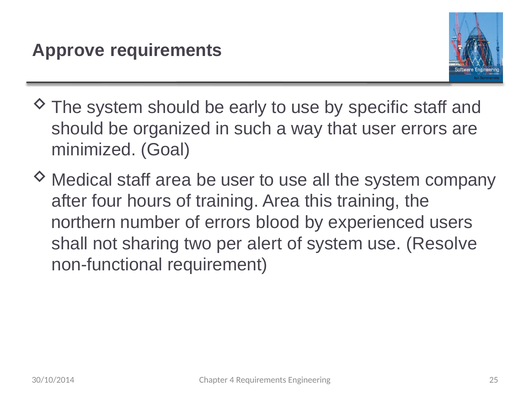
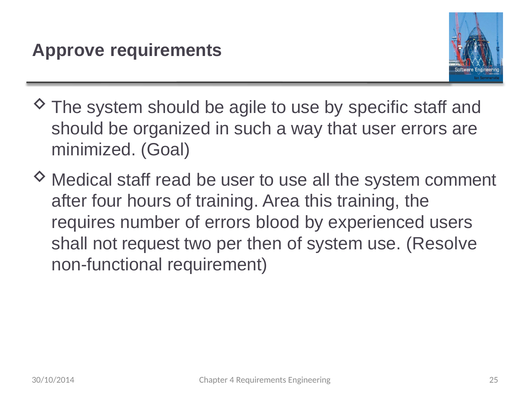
early: early -> agile (248, 107)
staff area: area -> read (173, 180)
company: company -> comment (461, 180)
northern: northern -> requires (84, 222)
sharing: sharing -> request (151, 243)
alert: alert -> then (265, 243)
